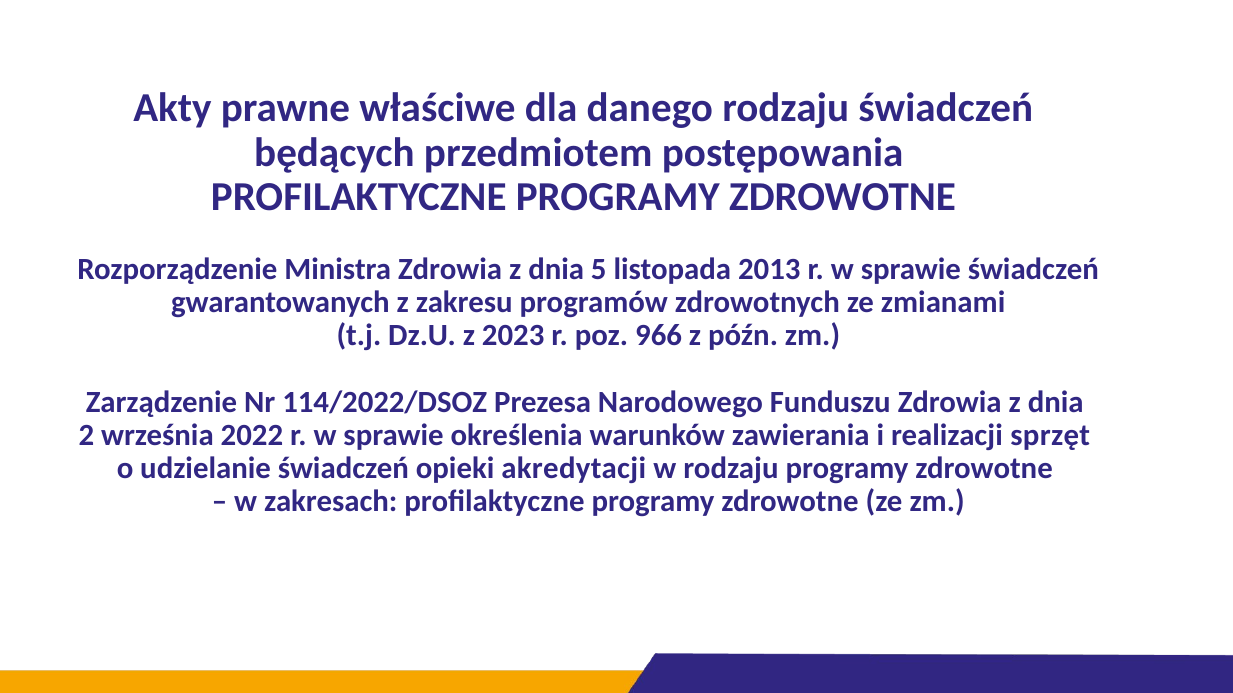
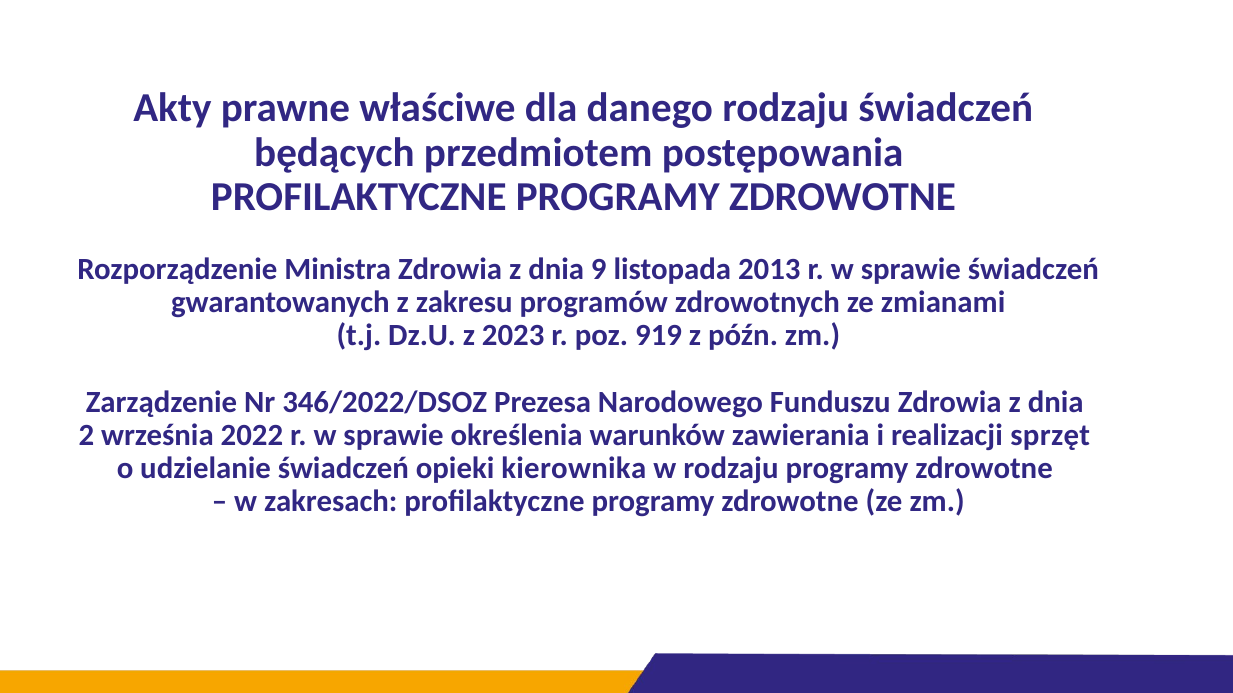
5: 5 -> 9 (599, 269)
966: 966 -> 919 (659, 336)
114/2022/DSOZ: 114/2022/DSOZ -> 346/2022/DSOZ (385, 402)
akredytacji: akredytacji -> kierownika (574, 469)
